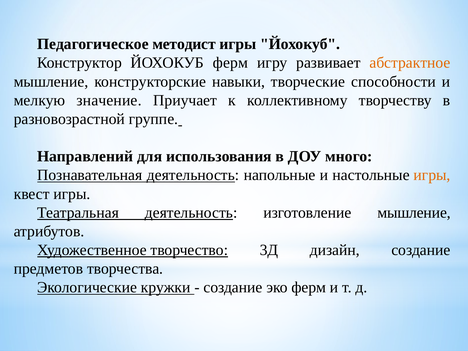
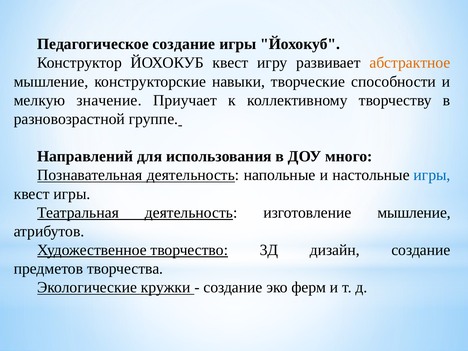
Педагогическое методист: методист -> создание (184, 44)
ЙОХОКУБ ферм: ферм -> квест (231, 63)
игры colour: orange -> blue (432, 175)
